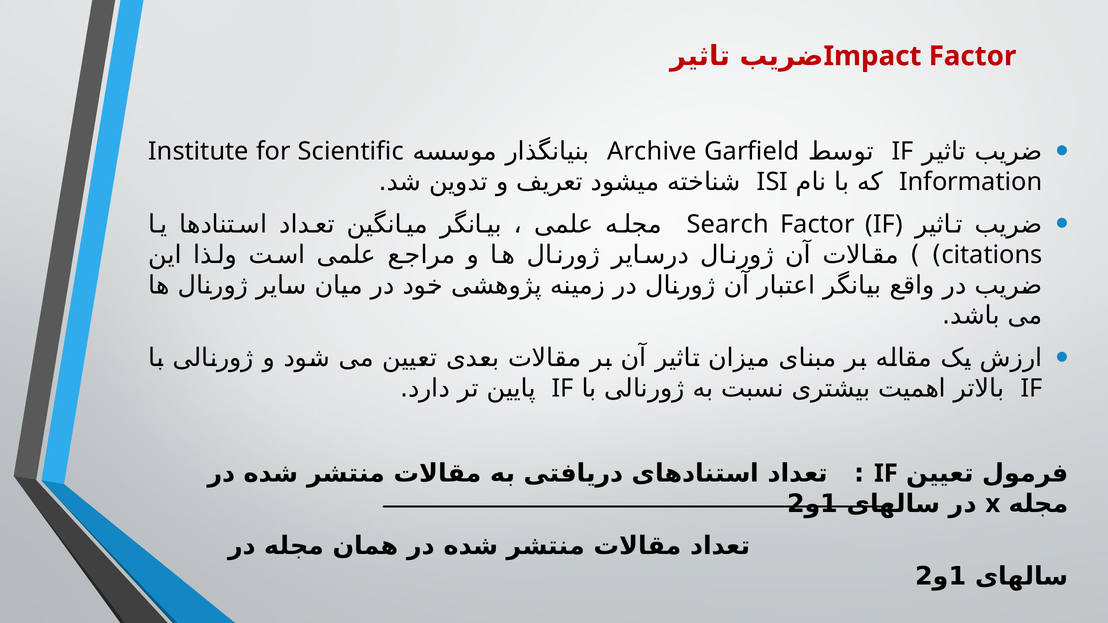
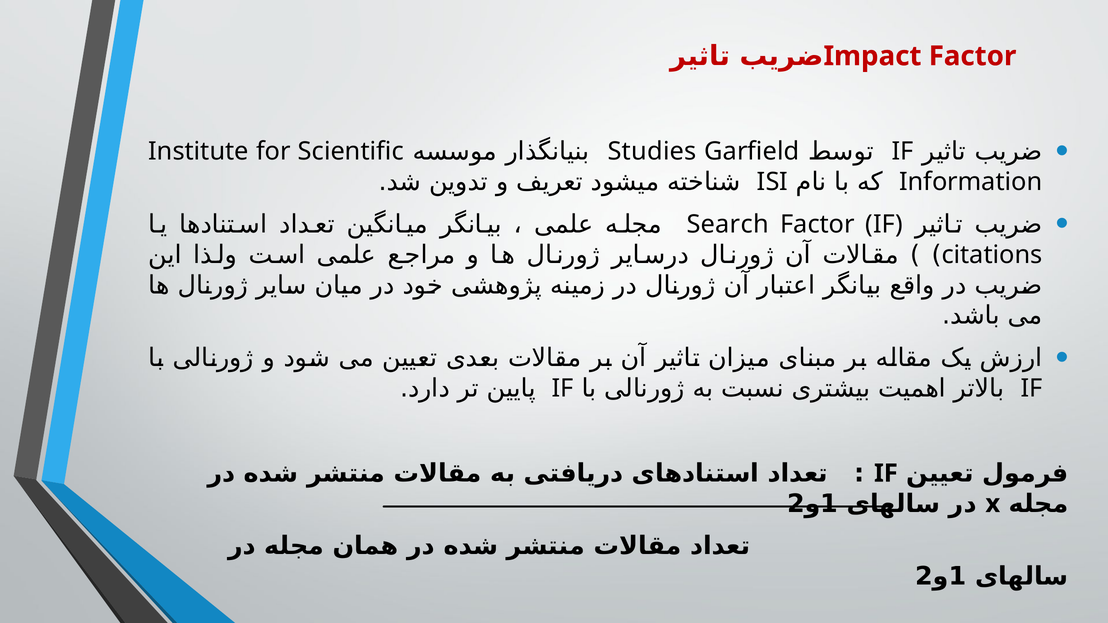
Archive: Archive -> Studies (652, 152)
